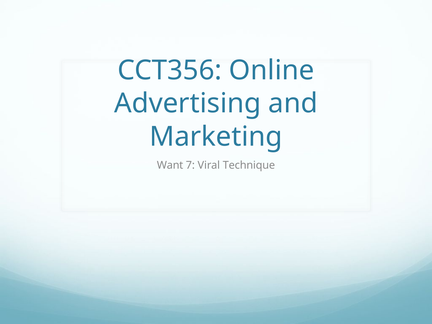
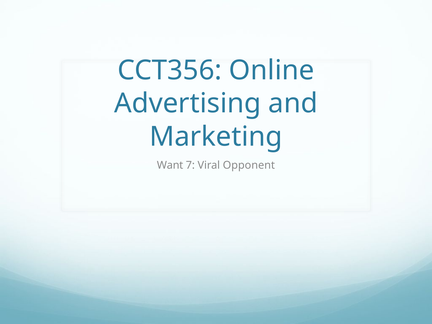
Technique: Technique -> Opponent (249, 165)
